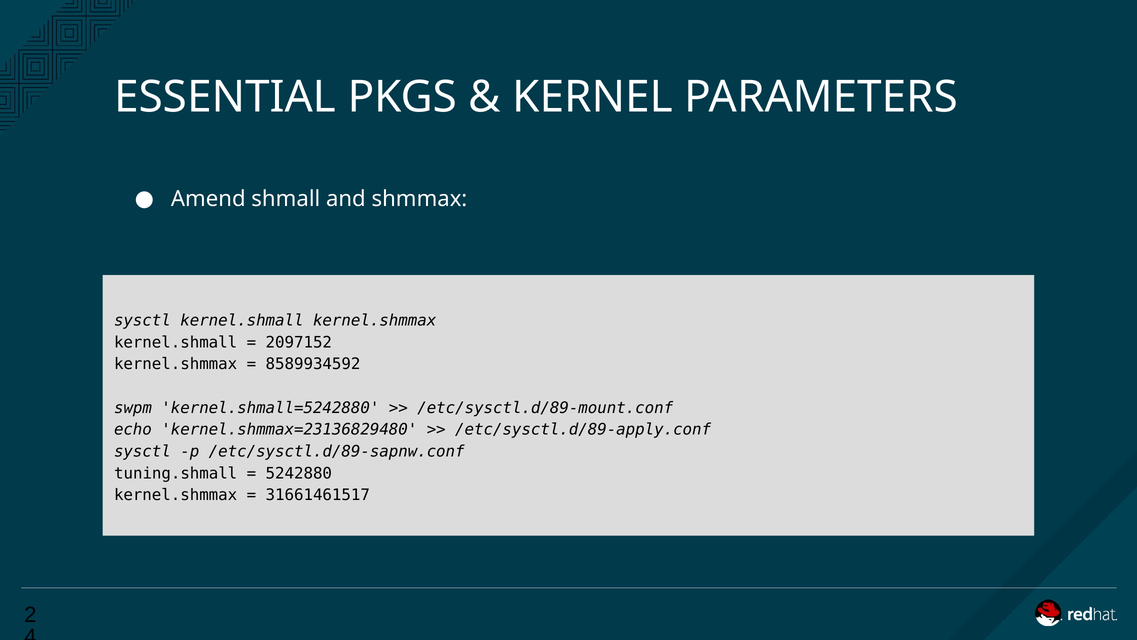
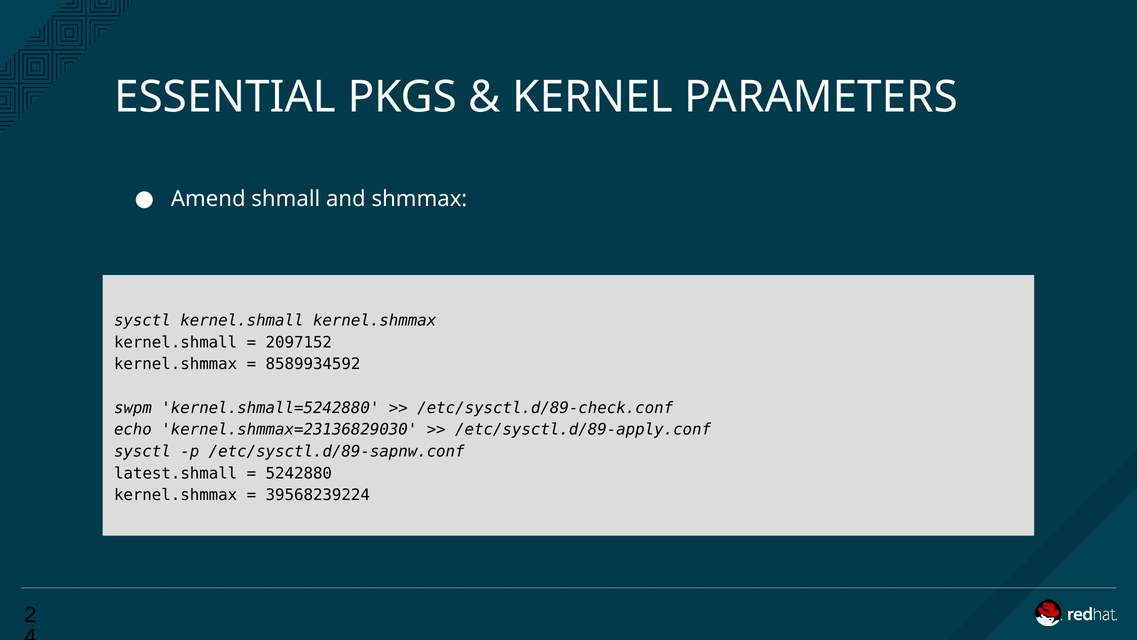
/etc/sysctl.d/89-mount.conf: /etc/sysctl.d/89-mount.conf -> /etc/sysctl.d/89-check.conf (545, 408)
kernel.shmmax=23136829480: kernel.shmmax=23136829480 -> kernel.shmmax=23136829030 (289, 429)
tuning.shmall: tuning.shmall -> latest.shmall (176, 473)
31661461517: 31661461517 -> 39568239224 (318, 495)
